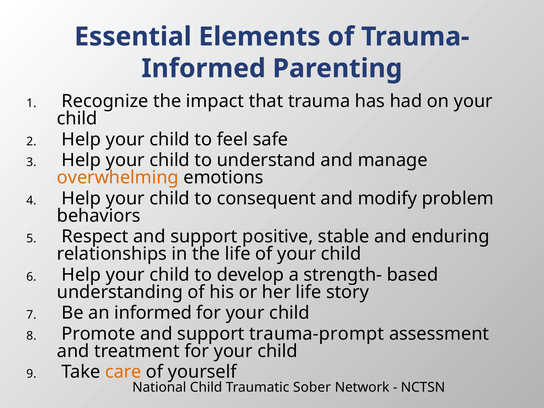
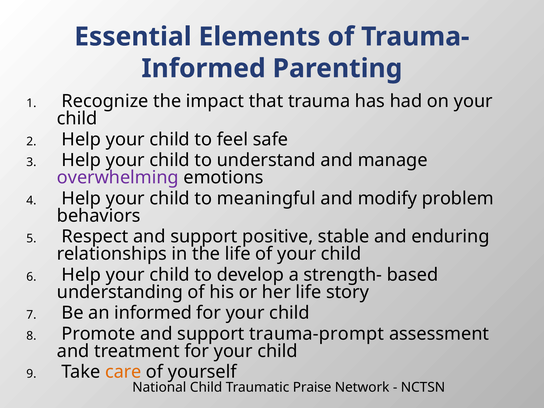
overwhelming colour: orange -> purple (118, 178)
consequent: consequent -> meaningful (266, 198)
Sober: Sober -> Praise (312, 387)
